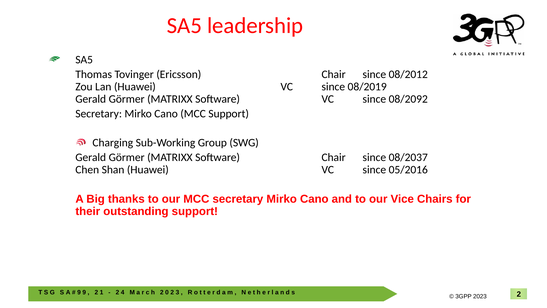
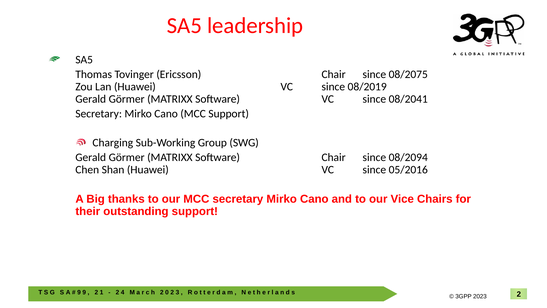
08/2012: 08/2012 -> 08/2075 (408, 74)
08/2092: 08/2092 -> 08/2041 (408, 99)
08/2037: 08/2037 -> 08/2094 (408, 157)
